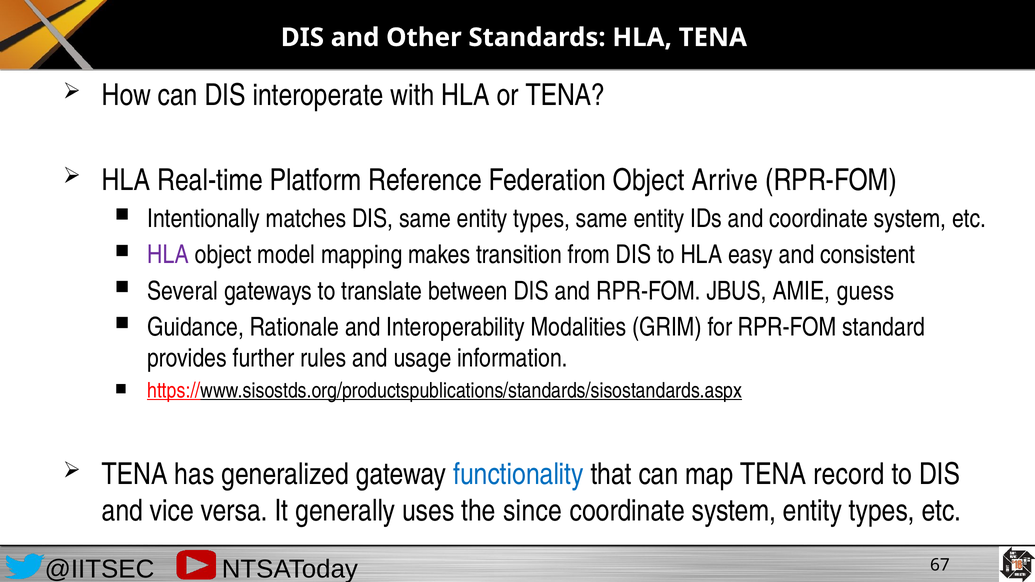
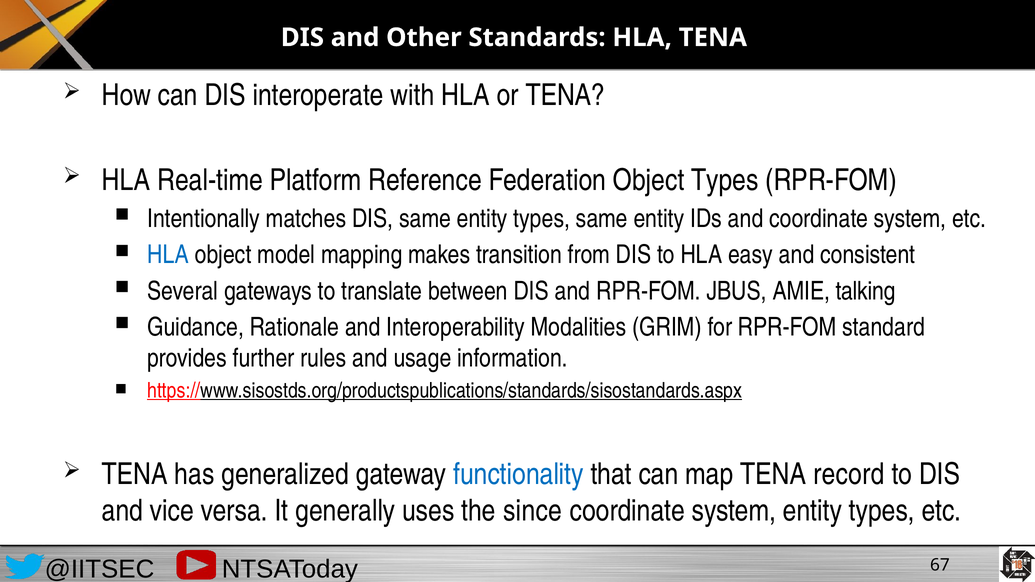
Object Arrive: Arrive -> Types (725, 180)
HLA colour: purple -> blue (168, 255)
guess: guess -> talking (866, 291)
